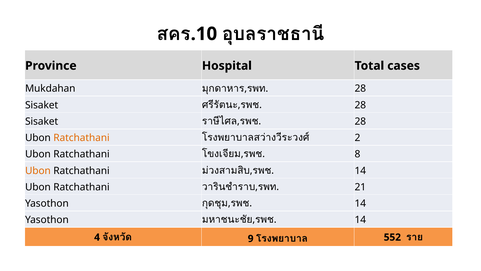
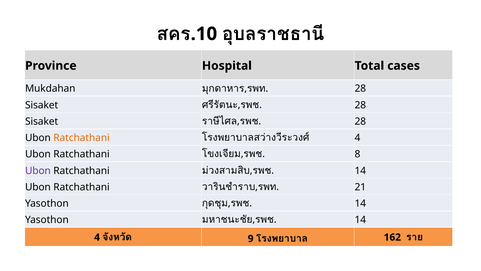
2: 2 -> 4 (357, 138)
Ubon colour: orange -> purple (38, 170)
552: 552 -> 162 (392, 237)
